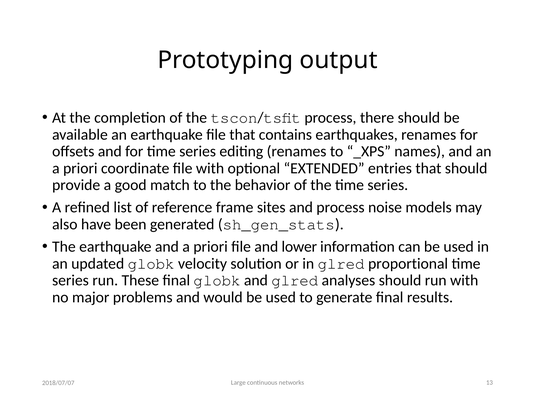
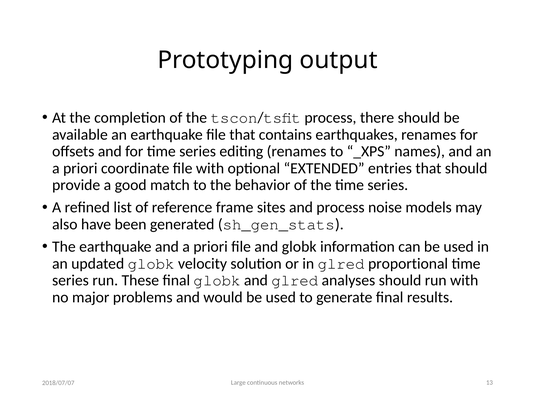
and lower: lower -> globk (299, 247)
